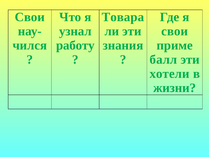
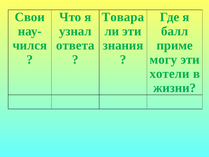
свои: свои -> балл (175, 31)
работу: работу -> ответа (75, 45)
балл: балл -> могу (163, 59)
